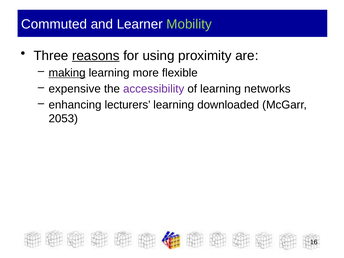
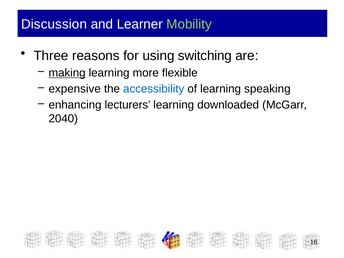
Commuted: Commuted -> Discussion (54, 24)
reasons underline: present -> none (96, 56)
proximity: proximity -> switching (205, 56)
accessibility colour: purple -> blue (154, 89)
networks: networks -> speaking (267, 89)
2053: 2053 -> 2040 (63, 119)
